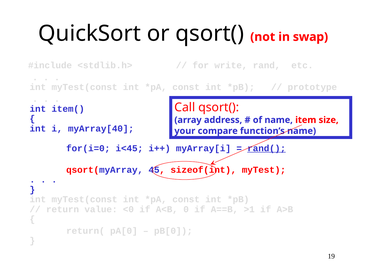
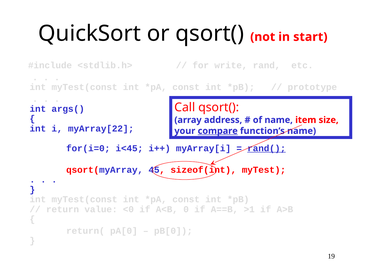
swap: swap -> start (310, 37)
item(: item( -> args( (68, 109)
myArray[40: myArray[40 -> myArray[22 (101, 129)
compare underline: none -> present (218, 131)
